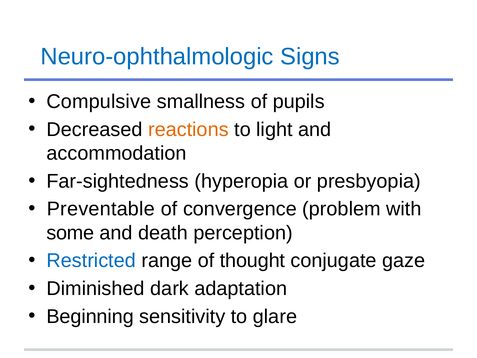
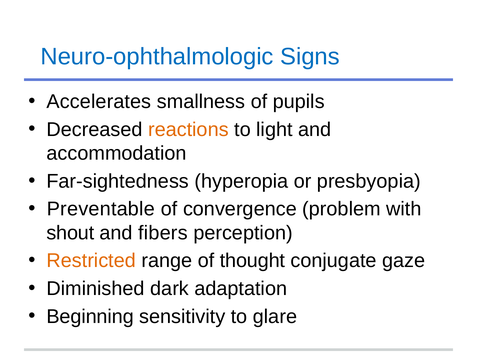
Compulsive: Compulsive -> Accelerates (99, 102)
some: some -> shout (70, 233)
death: death -> fibers (163, 233)
Restricted colour: blue -> orange (91, 261)
